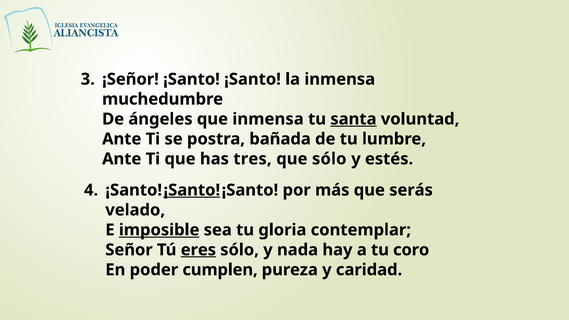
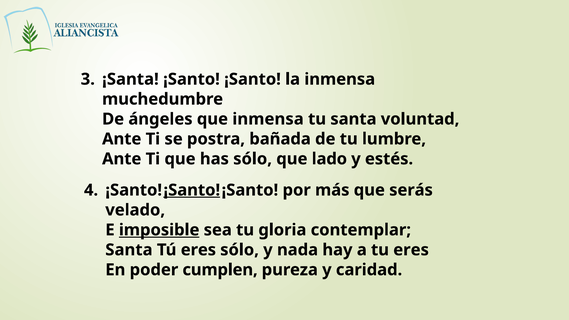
¡Señor: ¡Señor -> ¡Santa (130, 79)
santa underline: present -> none (353, 119)
has tres: tres -> sólo (253, 159)
que sólo: sólo -> lado (329, 159)
Señor: Señor -> Santa (129, 250)
eres underline: present -> none (198, 250)
tu coro: coro -> eres (411, 250)
